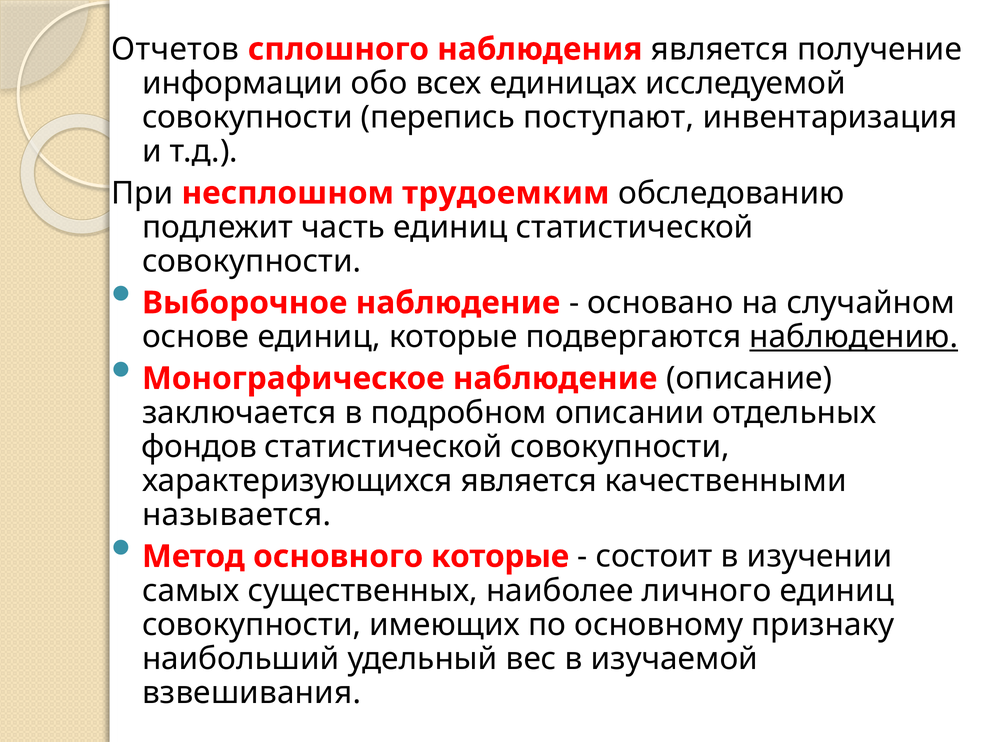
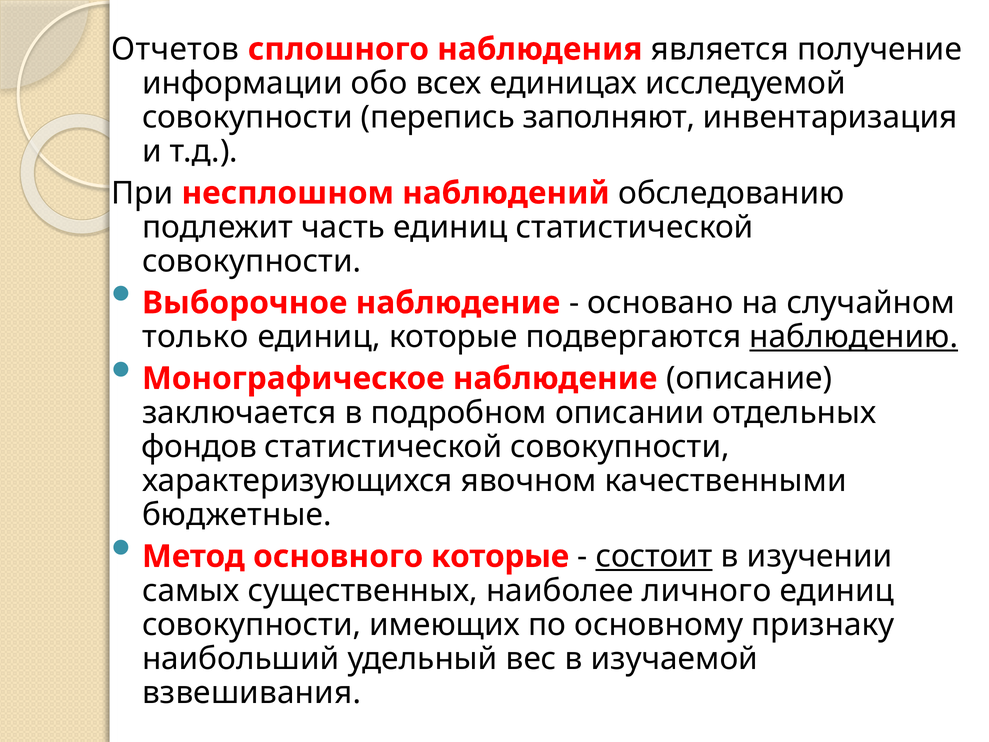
поступают: поступают -> заполняют (609, 117)
трудоемким: трудоемким -> наблюдений (506, 193)
основе: основе -> только (195, 337)
характеризующихся является: является -> явочном (529, 481)
называется: называется -> бюджетные (237, 515)
состоит underline: none -> present (654, 556)
